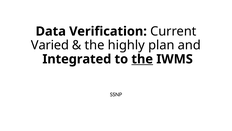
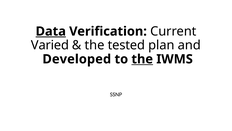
Data underline: none -> present (51, 31)
highly: highly -> tested (126, 45)
Integrated: Integrated -> Developed (77, 59)
